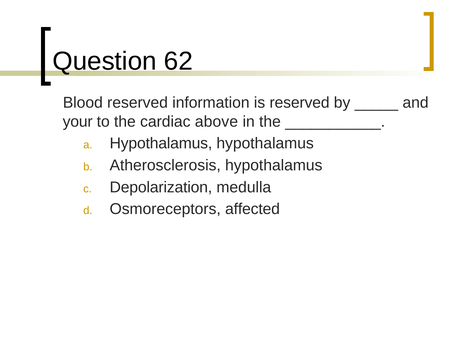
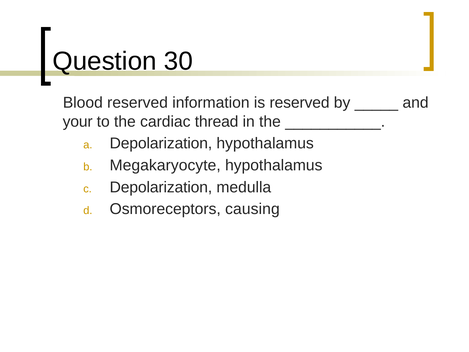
62: 62 -> 30 (178, 61)
above: above -> thread (217, 121)
Hypothalamus: Hypothalamus -> Depolarization (161, 143)
Atherosclerosis: Atherosclerosis -> Megakaryocyte (165, 165)
affected: affected -> causing (252, 209)
